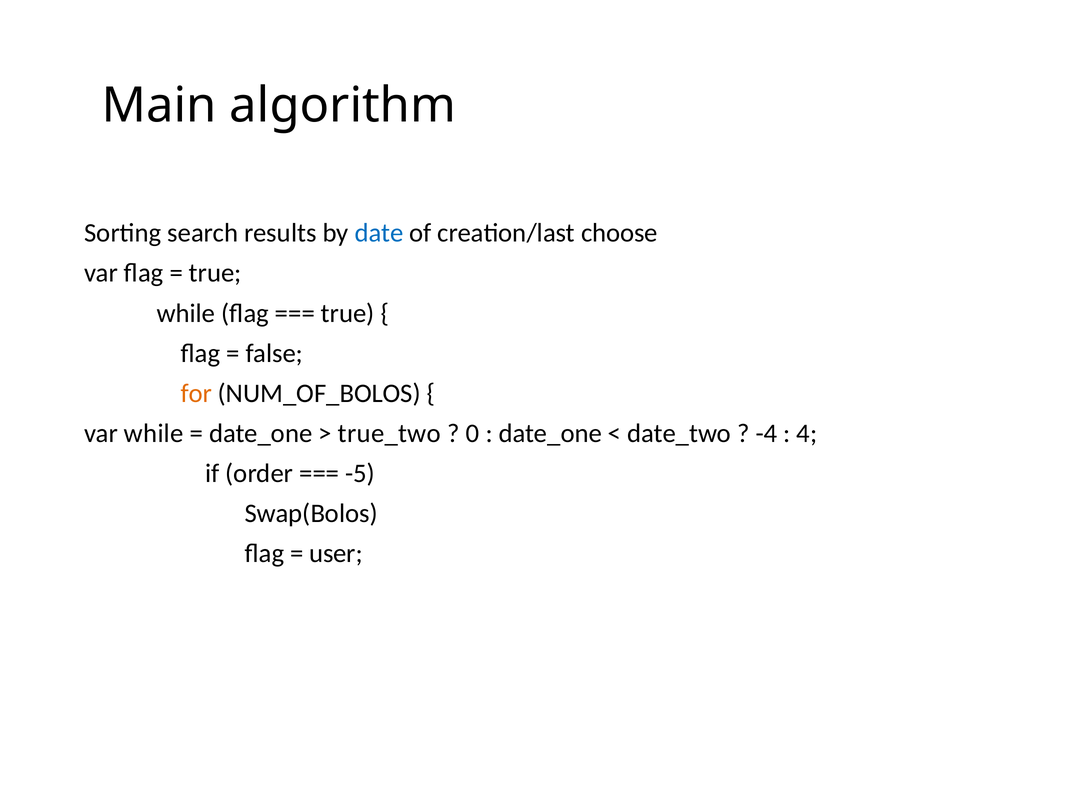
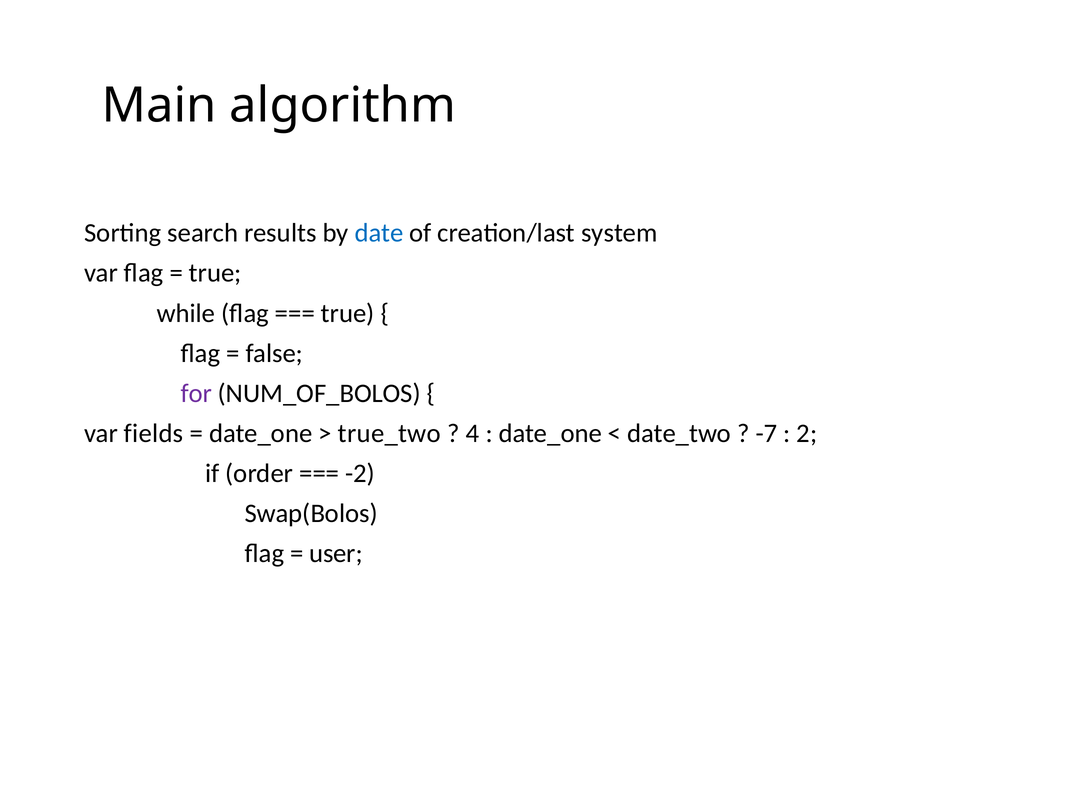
choose: choose -> system (619, 233)
for colour: orange -> purple (196, 394)
var while: while -> fields (154, 434)
0: 0 -> 4 (473, 434)
-4: -4 -> -7 (766, 434)
4: 4 -> 2 (807, 434)
-5: -5 -> -2 (360, 474)
